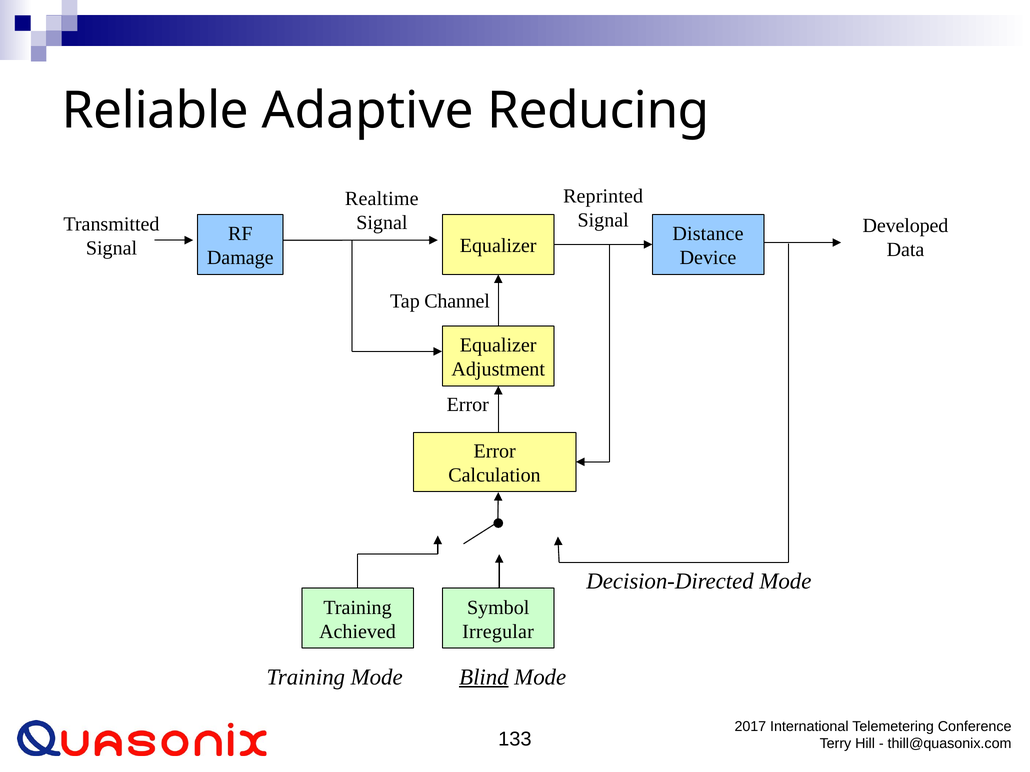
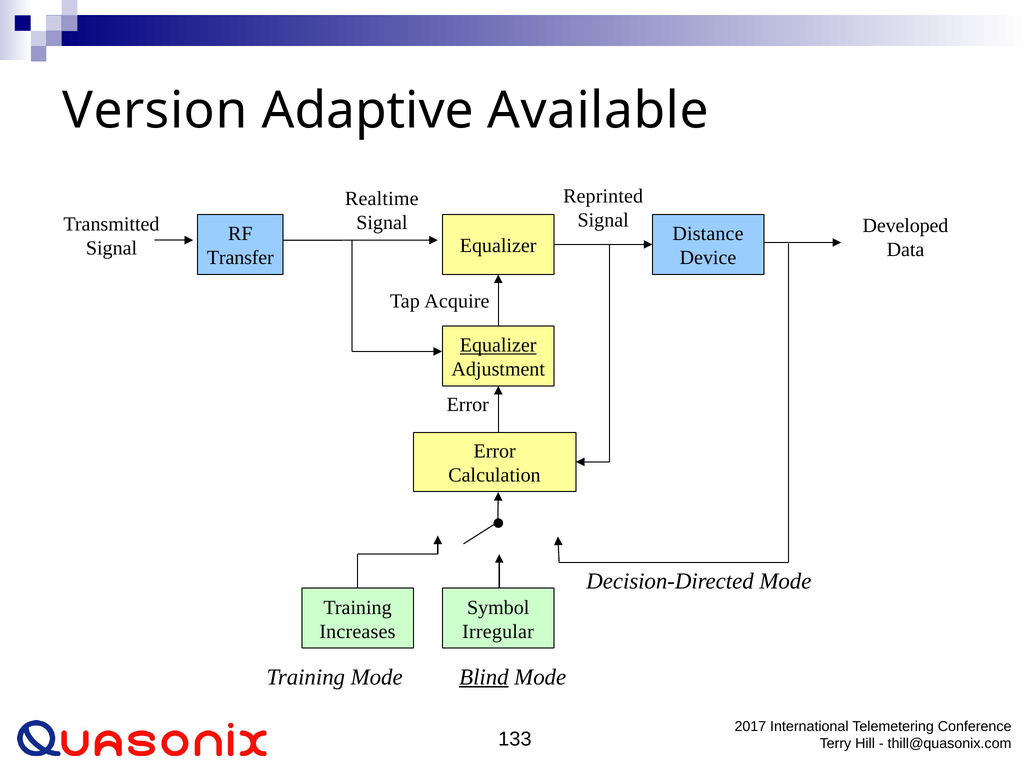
Reliable: Reliable -> Version (155, 111)
Reducing: Reducing -> Available (598, 111)
Damage: Damage -> Transfer (240, 258)
Channel: Channel -> Acquire (457, 302)
Equalizer underline: none -> present (498, 346)
Achieved: Achieved -> Increases (357, 632)
